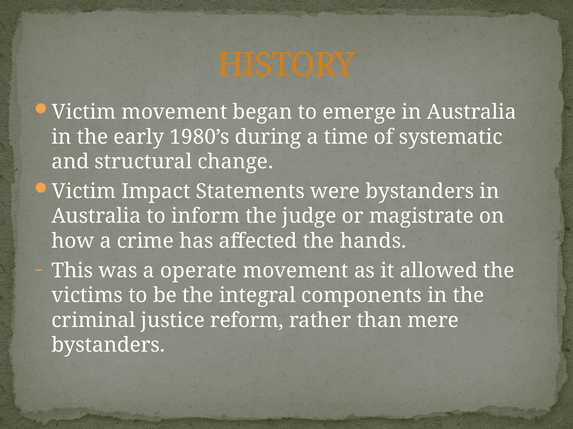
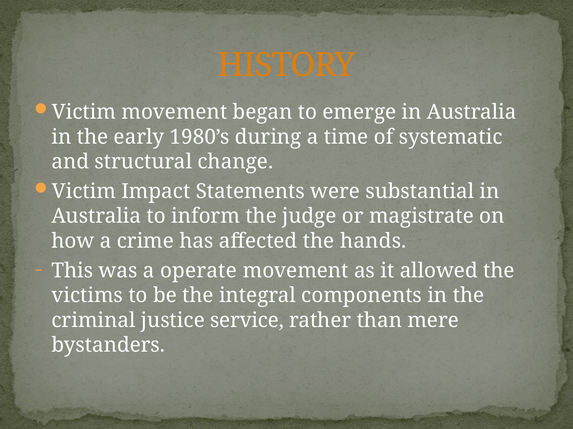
were bystanders: bystanders -> substantial (420, 192)
reform: reform -> service (247, 321)
